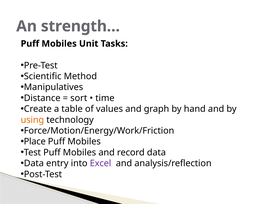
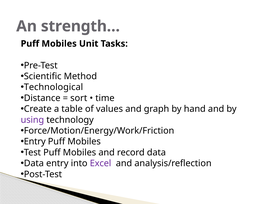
Manipulatives: Manipulatives -> Technological (53, 87)
using colour: orange -> purple (32, 119)
Place: Place -> Entry (35, 141)
